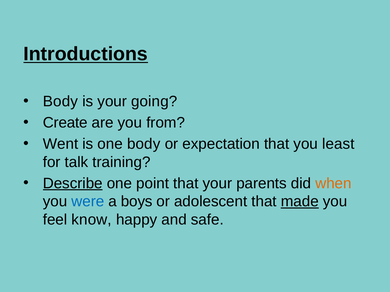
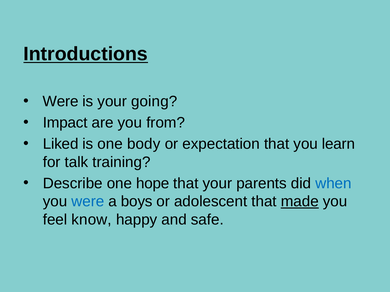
Body: Body -> Were (61, 102)
Create: Create -> Impact (65, 123)
Went: Went -> Liked (61, 144)
least: least -> learn (339, 144)
Describe underline: present -> none (73, 184)
point: point -> hope (153, 184)
when colour: orange -> blue (333, 184)
